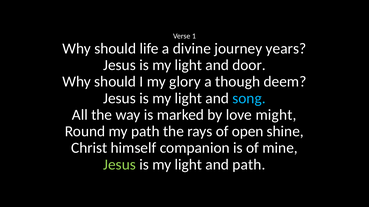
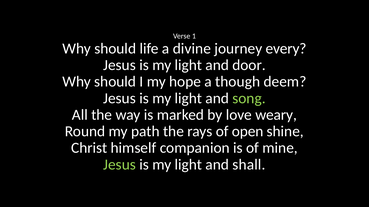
years: years -> every (286, 49)
glory: glory -> hope (185, 82)
song colour: light blue -> light green (249, 98)
might: might -> weary (276, 115)
and path: path -> shall (249, 165)
